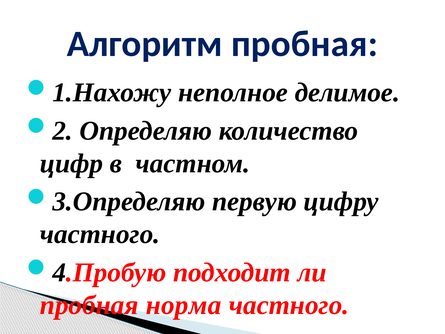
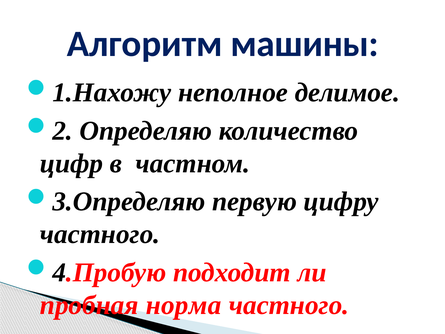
Алгоритм пробная: пробная -> машины (305, 44)
